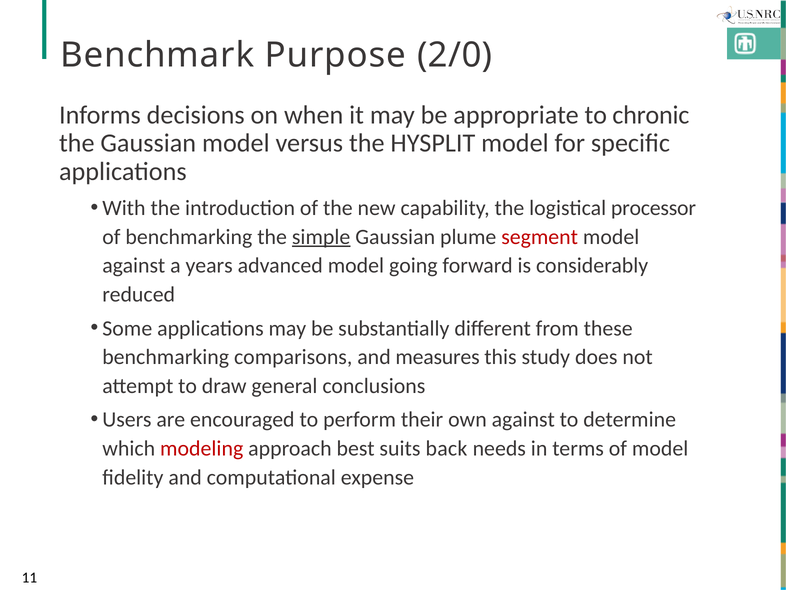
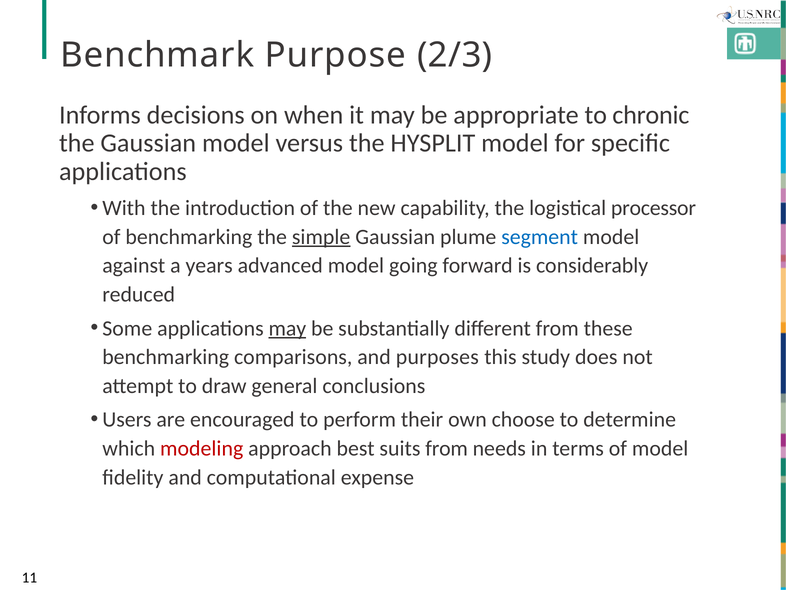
2/0: 2/0 -> 2/3 (455, 55)
segment colour: red -> blue (540, 237)
may underline: none -> present (287, 328)
measures: measures -> purposes (437, 357)
own against: against -> choose (523, 419)
suits back: back -> from (447, 448)
